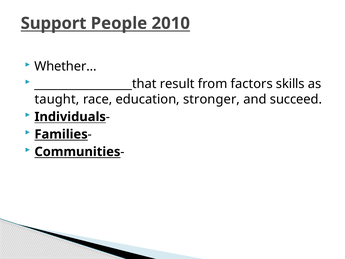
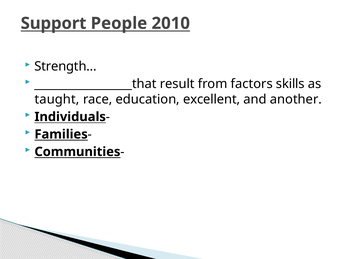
Whether…: Whether… -> Strength… (65, 66)
stronger: stronger -> excellent (212, 99)
succeed: succeed -> another (296, 99)
